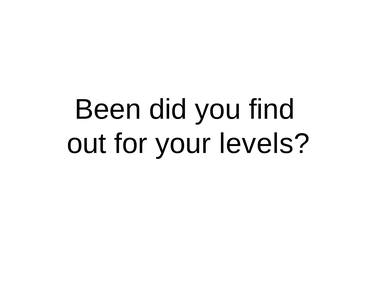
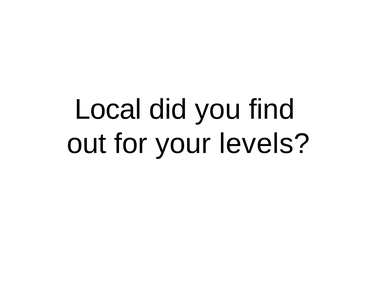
Been: Been -> Local (108, 110)
